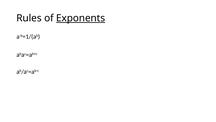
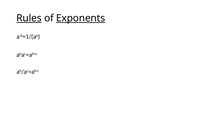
Rules underline: none -> present (29, 18)
